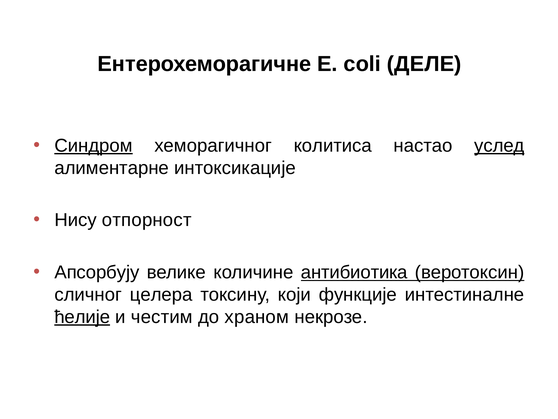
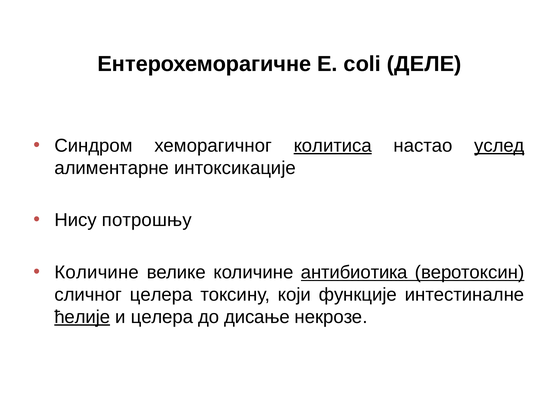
Синдром underline: present -> none (94, 145)
колитиса underline: none -> present (333, 145)
отпорност: отпорност -> потрошњу (147, 220)
Апсорбују: Апсорбују -> Количине (97, 272)
и честим: честим -> целера (162, 317)
храном: храном -> дисање (257, 317)
